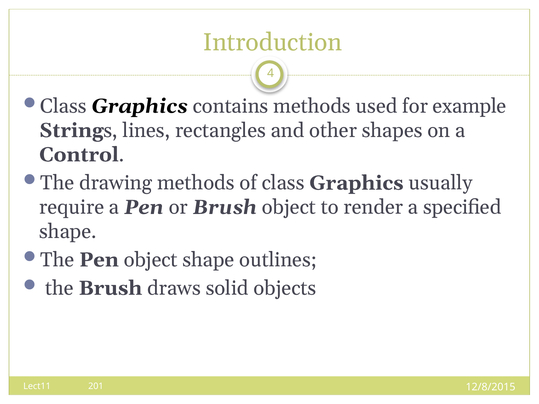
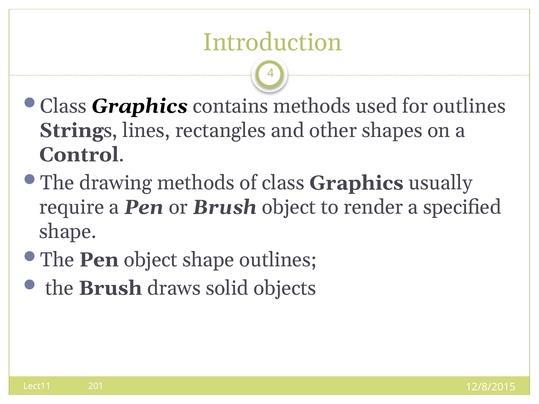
for example: example -> outlines (469, 106)
